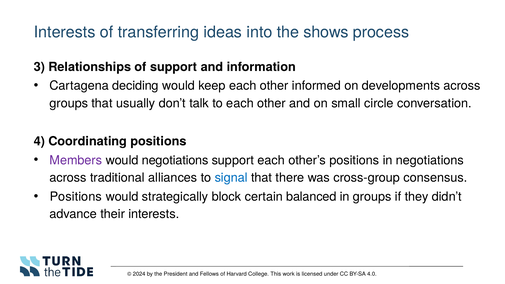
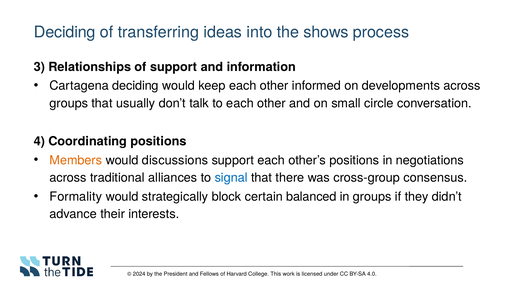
Interests: Interests -> Deciding (65, 32)
Members colour: purple -> orange (76, 160)
would negotiations: negotiations -> discussions (175, 160)
Positions: Positions -> Formality (76, 197)
